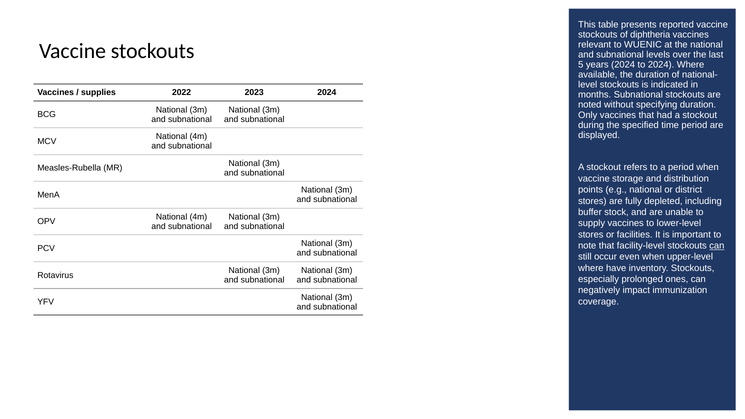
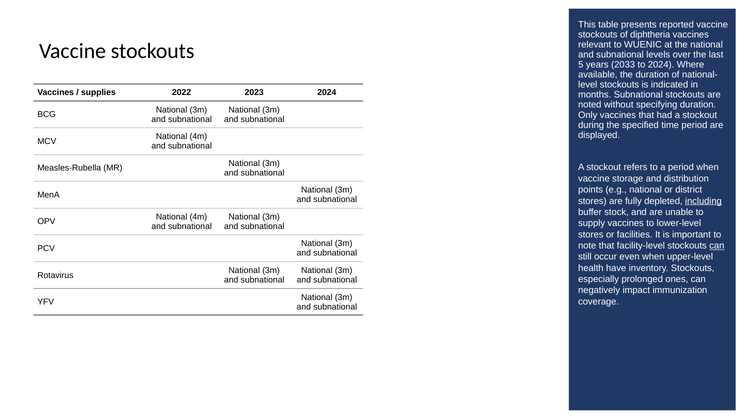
years 2024: 2024 -> 2033 (623, 65)
including underline: none -> present (703, 201)
where: where -> health (591, 268)
